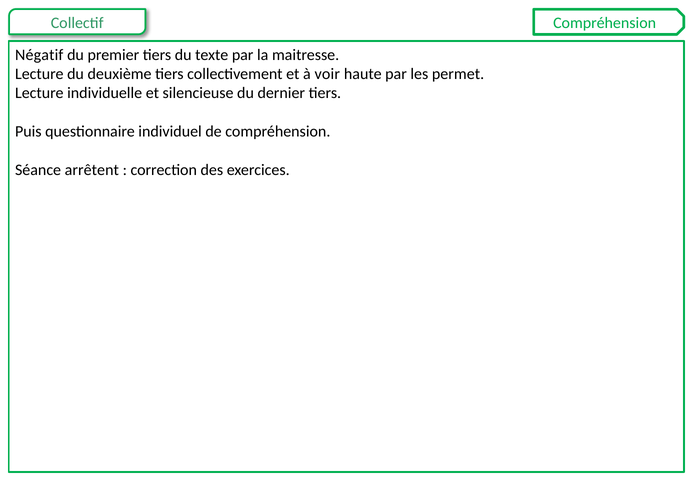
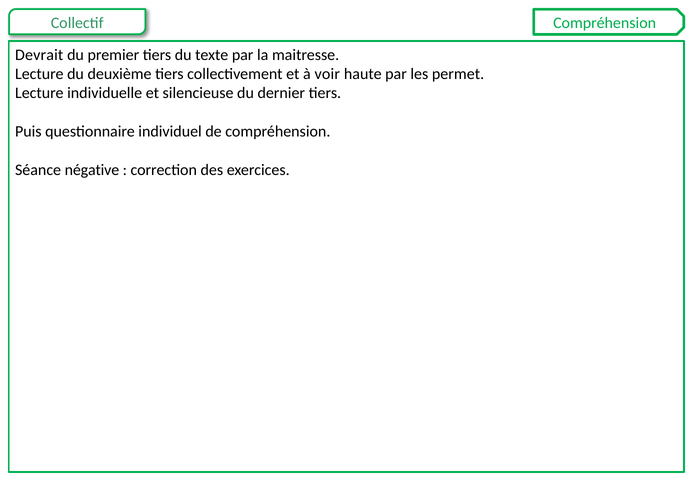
Négatif: Négatif -> Devrait (39, 55)
arrêtent: arrêtent -> négative (92, 170)
